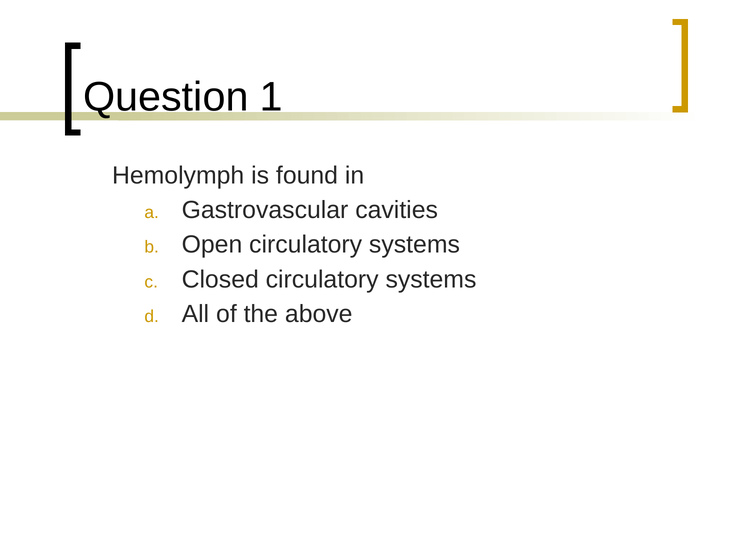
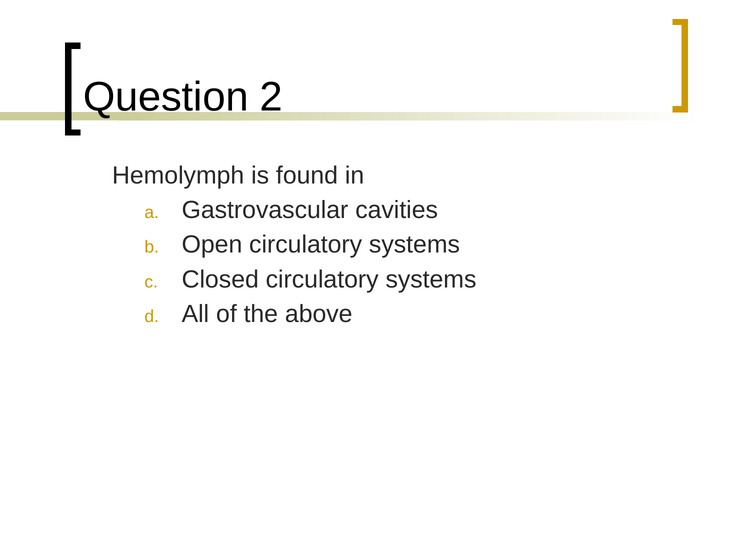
1: 1 -> 2 (271, 97)
